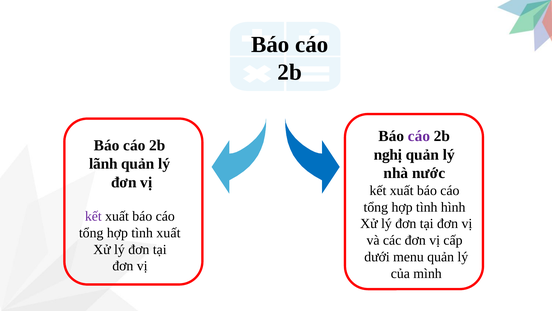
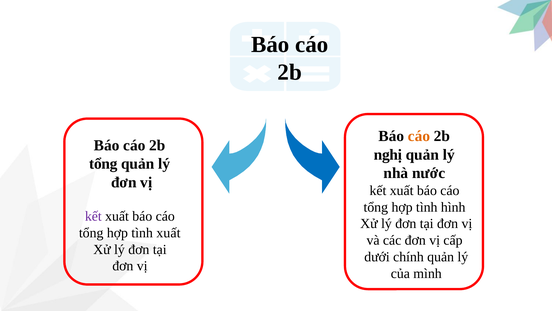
cáo colour: purple -> orange (419, 136)
lãnh: lãnh -> tổng (103, 164)
menu: menu -> chính (408, 256)
